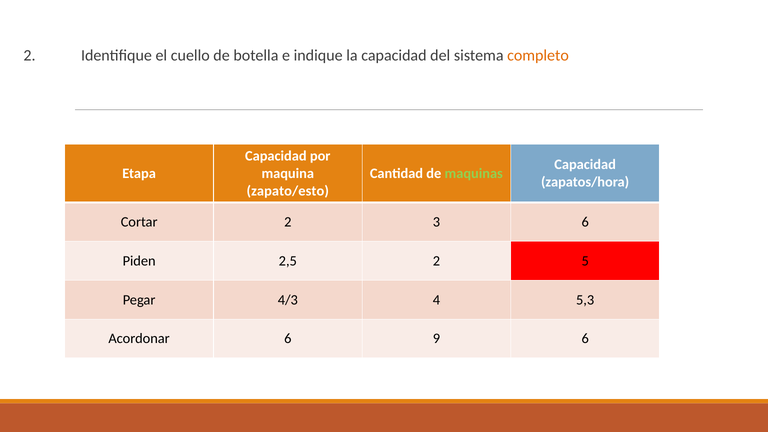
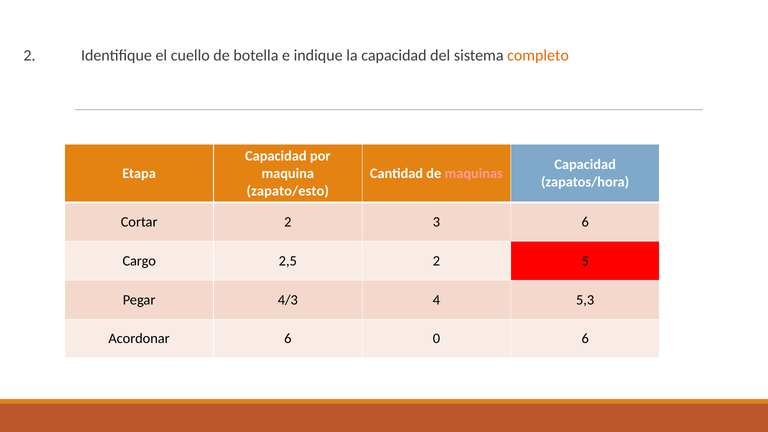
maquinas colour: light green -> pink (474, 173)
Piden: Piden -> Cargo (139, 261)
9: 9 -> 0 (436, 339)
